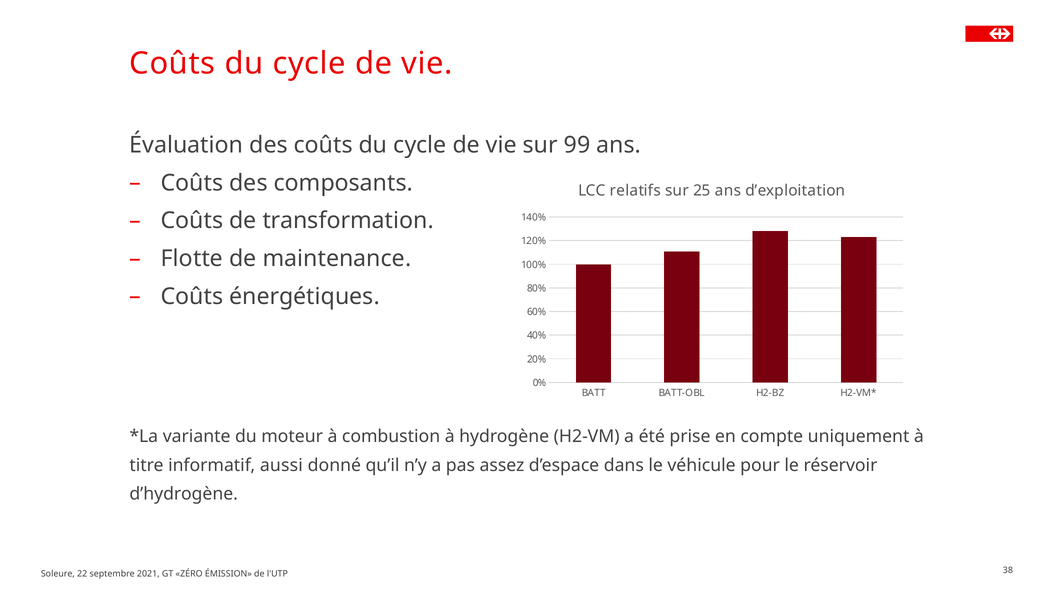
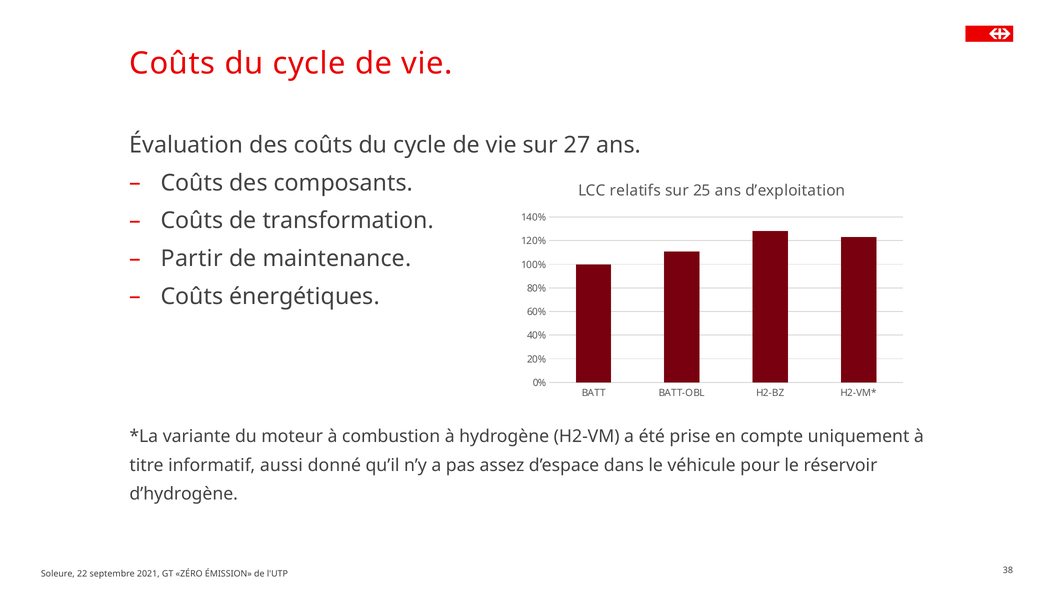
99: 99 -> 27 (577, 145)
Flotte: Flotte -> Partir (192, 259)
